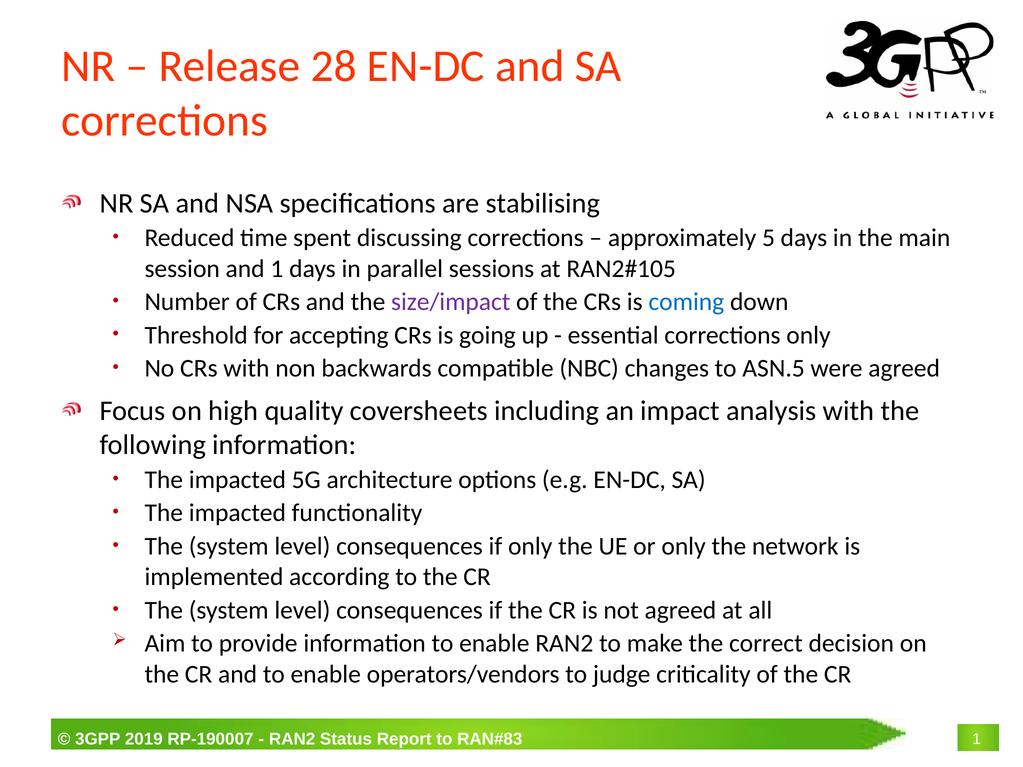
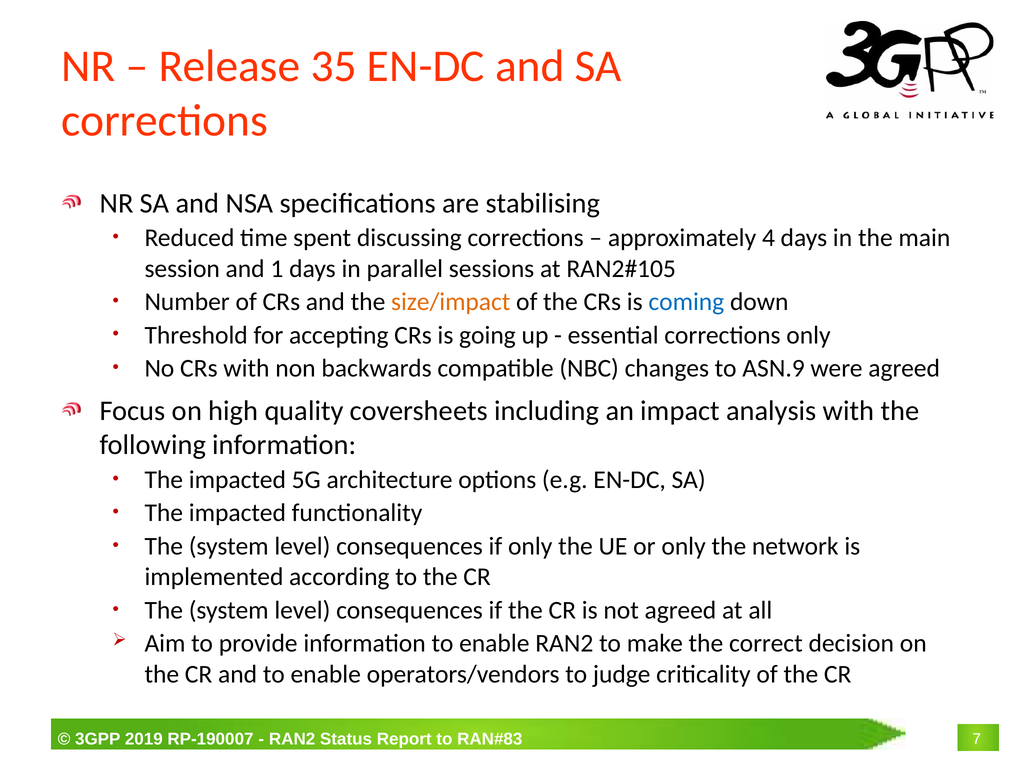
28: 28 -> 35 (334, 66)
5: 5 -> 4 (768, 238)
size/impact colour: purple -> orange (451, 302)
ASN.5: ASN.5 -> ASN.9 (774, 368)
1: 1 -> 7 (977, 739)
